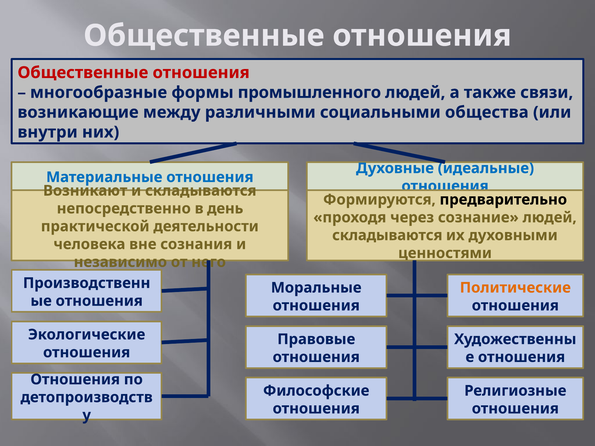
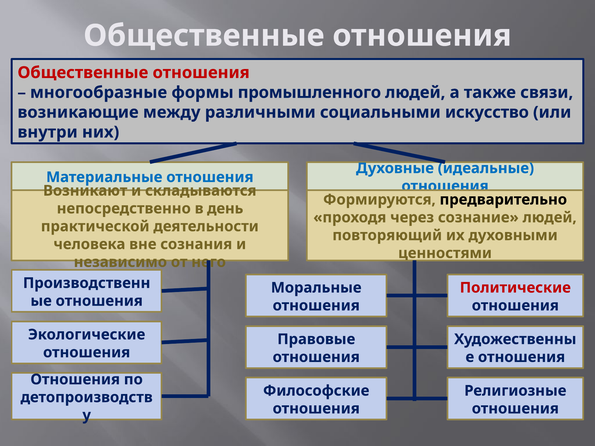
общества: общества -> искусство (487, 112)
складываются: складываются -> повторяющий (387, 235)
Политические colour: orange -> red (515, 288)
